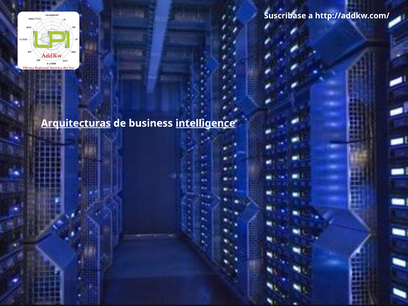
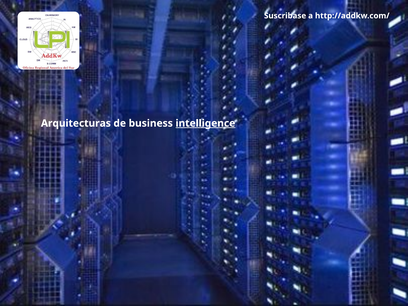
Arquitecturas underline: present -> none (76, 123)
